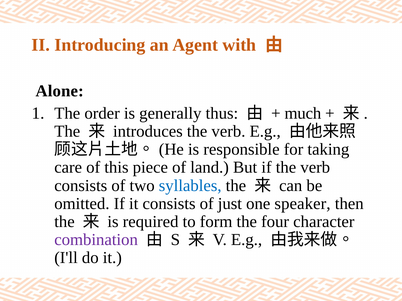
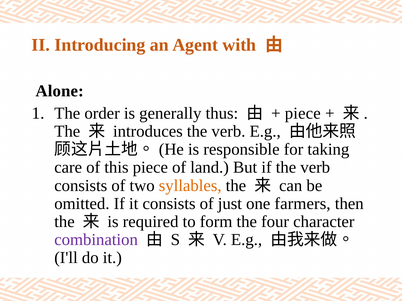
much: much -> piece (303, 113)
syllables colour: blue -> orange (190, 186)
speaker: speaker -> farmers (303, 204)
